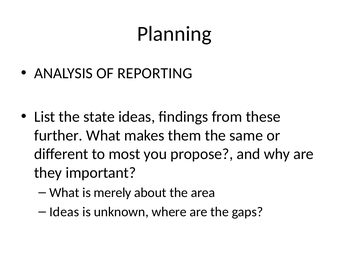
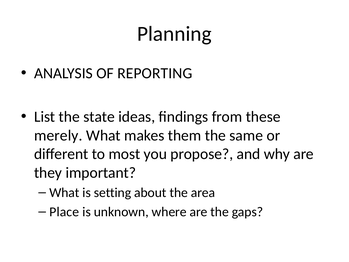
further: further -> merely (58, 135)
merely: merely -> setting (113, 193)
Ideas: Ideas -> Place (64, 212)
